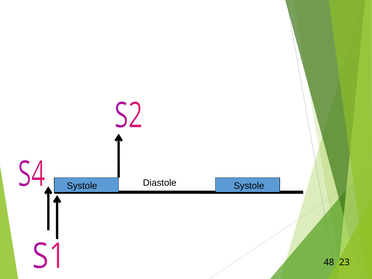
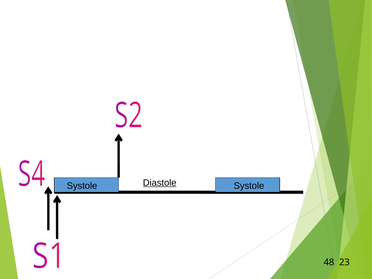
Diastole underline: none -> present (160, 183)
